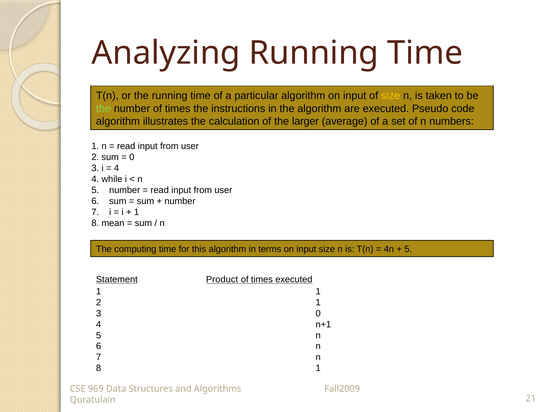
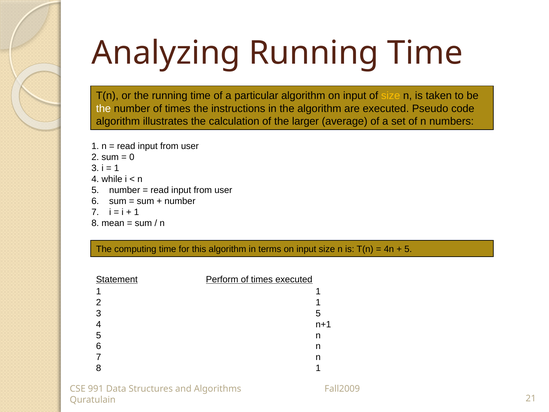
the colour: light green -> white (103, 108)
4: 4 -> 1 (117, 168)
Product: Product -> Perform (222, 279)
3 0: 0 -> 5 (318, 313)
969: 969 -> 991 (96, 389)
